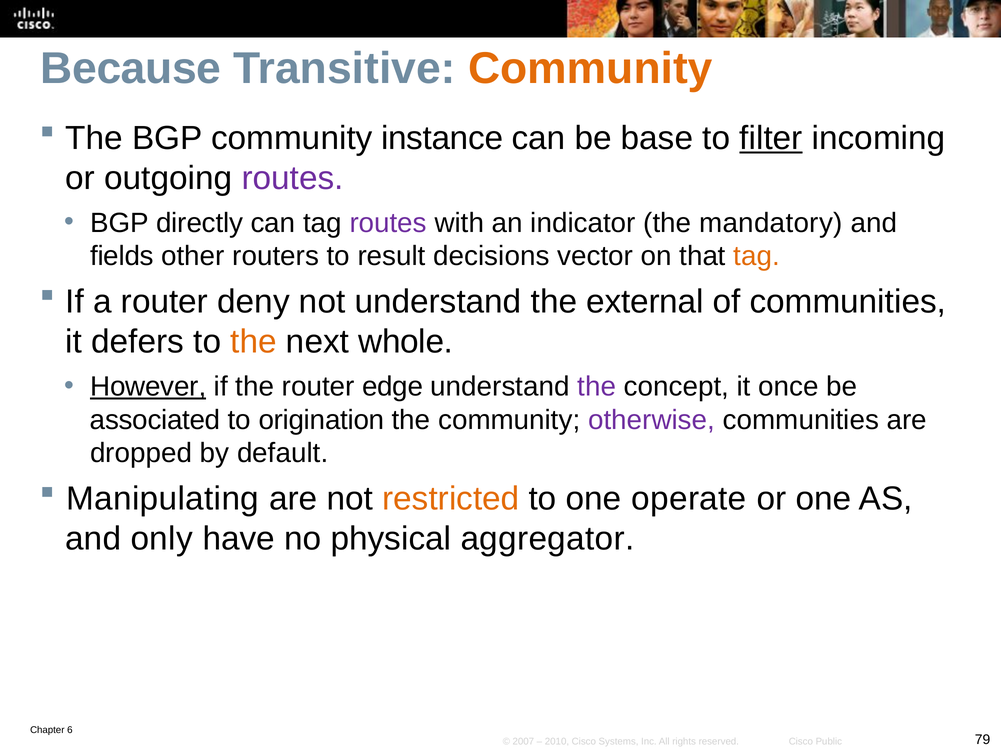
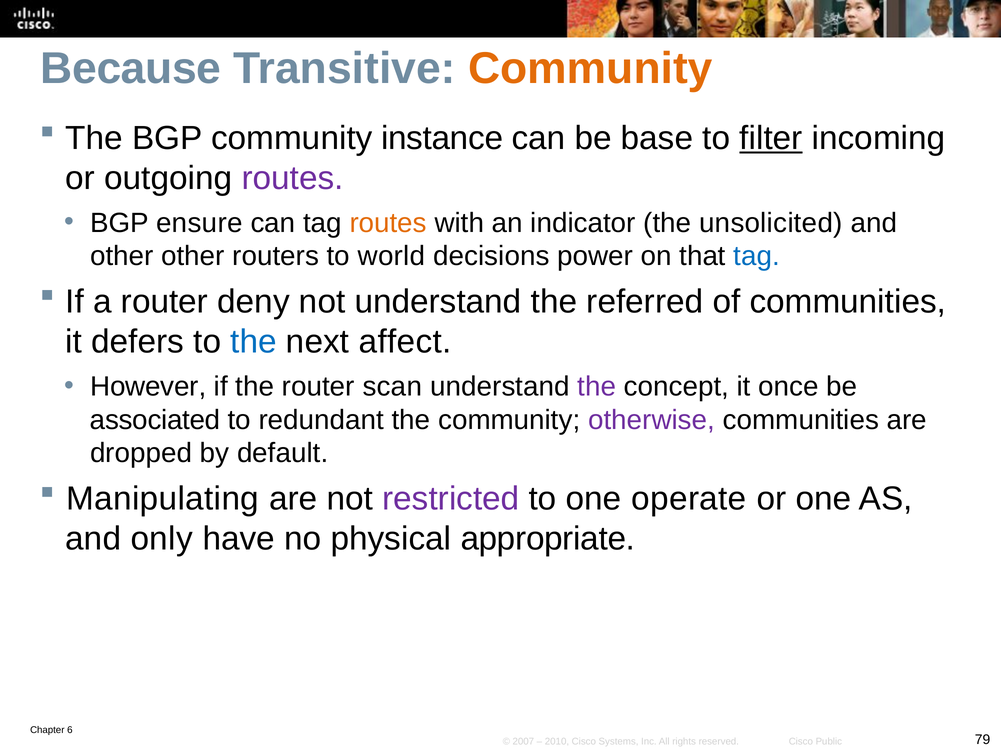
directly: directly -> ensure (199, 223)
routes colour: purple -> orange (388, 223)
mandatory: mandatory -> unsolicited (771, 223)
fields: fields -> other (122, 256)
result: result -> world (391, 256)
vector: vector -> power (595, 256)
tag colour: orange -> blue (757, 256)
external: external -> referred (645, 302)
the colour: orange -> blue (254, 342)
whole: whole -> affect (405, 342)
However underline: present -> none (148, 386)
edge: edge -> scan (392, 386)
origination: origination -> redundant (321, 420)
restricted colour: orange -> purple (451, 499)
aggregator: aggregator -> appropriate (548, 539)
